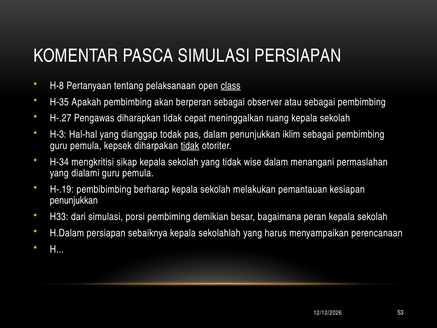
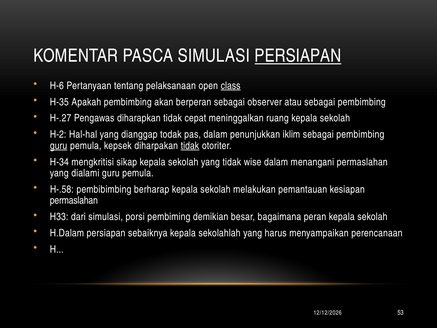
PERSIAPAN underline: none -> present (298, 56)
H-8: H-8 -> H-6 (57, 86)
H-3: H-3 -> H-2 (58, 134)
guru underline: none -> present (59, 146)
H-.19: H-.19 -> H-.58 (62, 189)
penunjukkan: penunjukkan -> permaslahan (74, 200)
